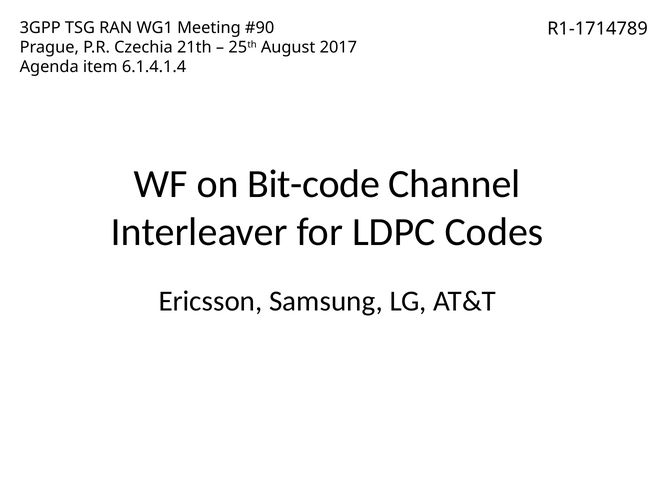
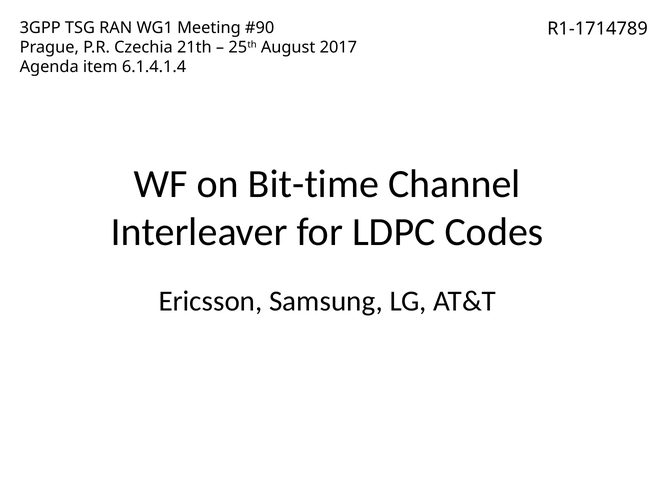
Bit-code: Bit-code -> Bit-time (313, 184)
